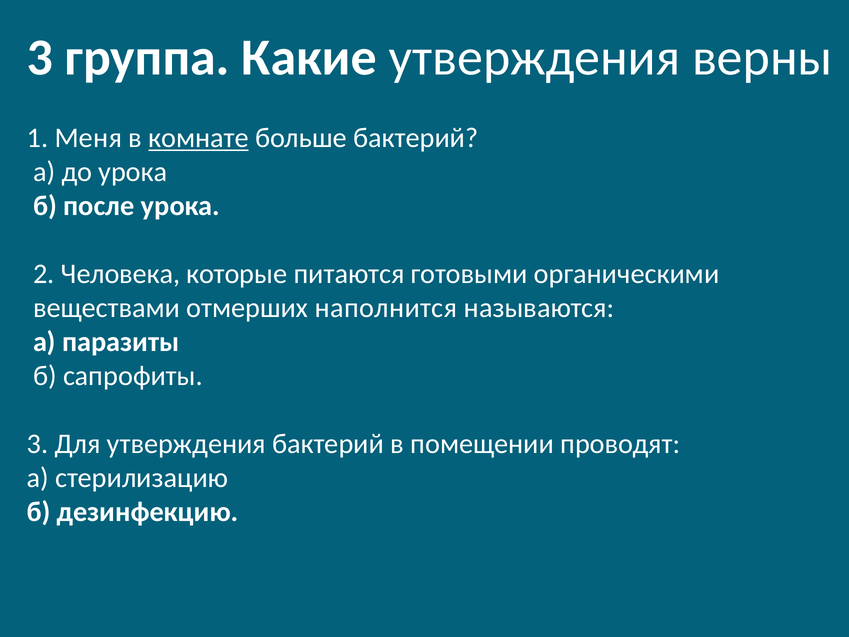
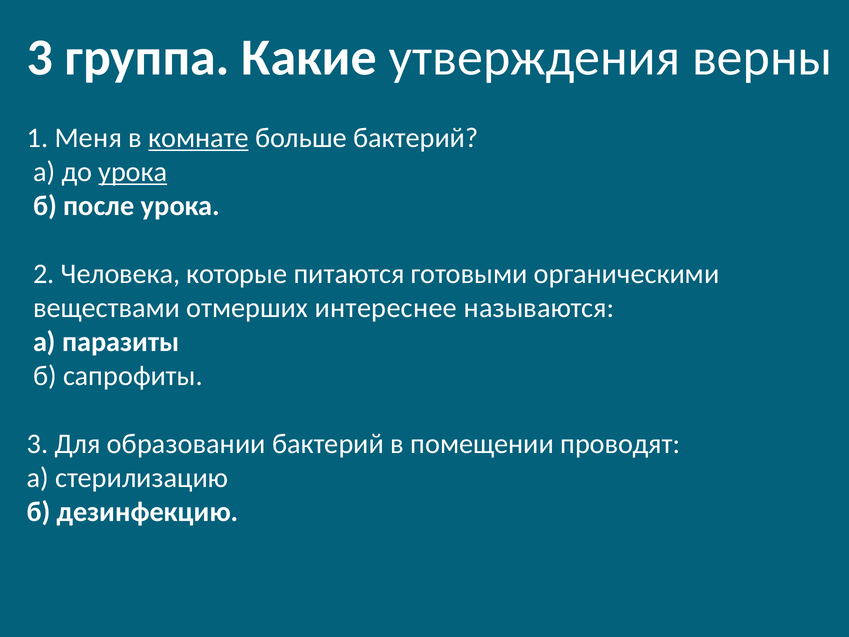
урока underline: none -> present (133, 172)
наполнится: наполнится -> интереснее (386, 308)
Для утверждения: утверждения -> образовании (186, 444)
